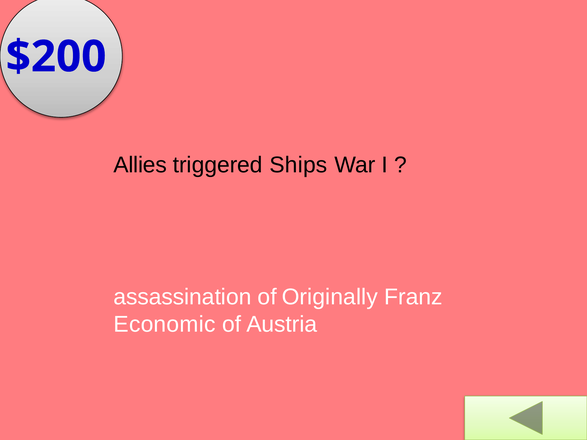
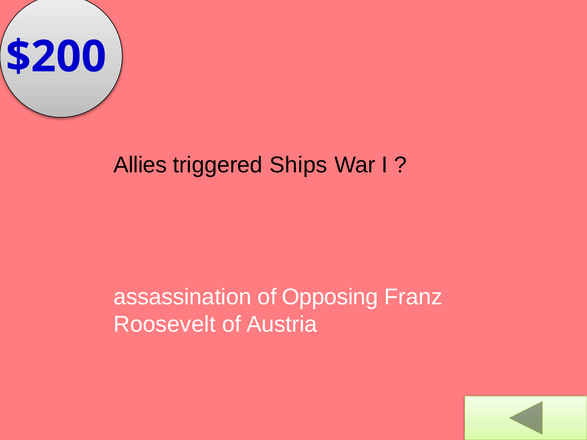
Originally: Originally -> Opposing (330, 297)
Economic: Economic -> Roosevelt (165, 324)
